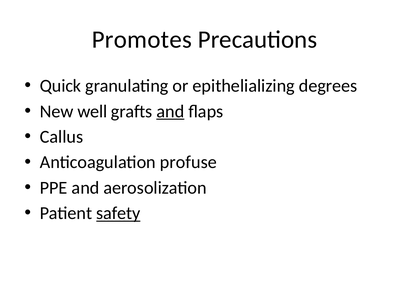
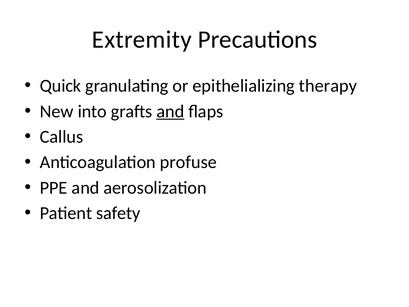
Promotes: Promotes -> Extremity (142, 40)
degrees: degrees -> therapy (328, 86)
well: well -> into (92, 111)
safety underline: present -> none (118, 213)
